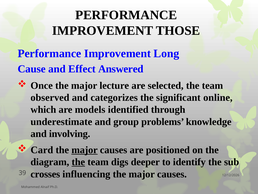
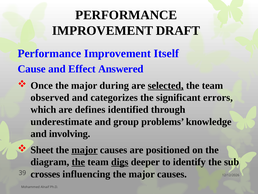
THOSE: THOSE -> DRAFT (178, 31)
Long: Long -> Itself (166, 53)
lecture: lecture -> during (114, 85)
selected underline: none -> present (166, 85)
online: online -> errors (218, 97)
models: models -> defines (90, 109)
Card: Card -> Sheet (42, 150)
digs underline: none -> present (120, 162)
